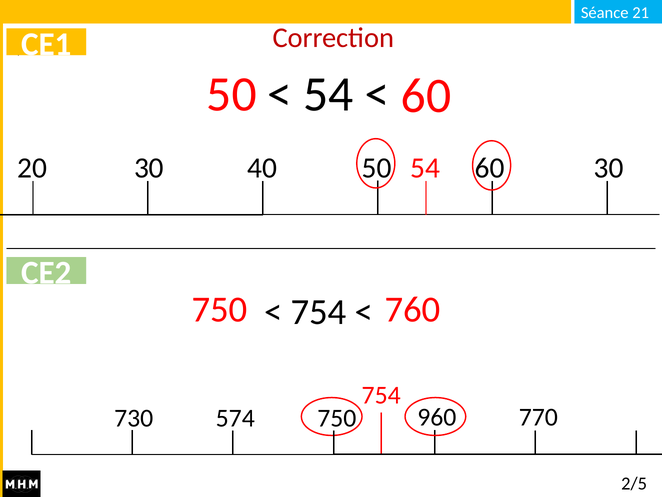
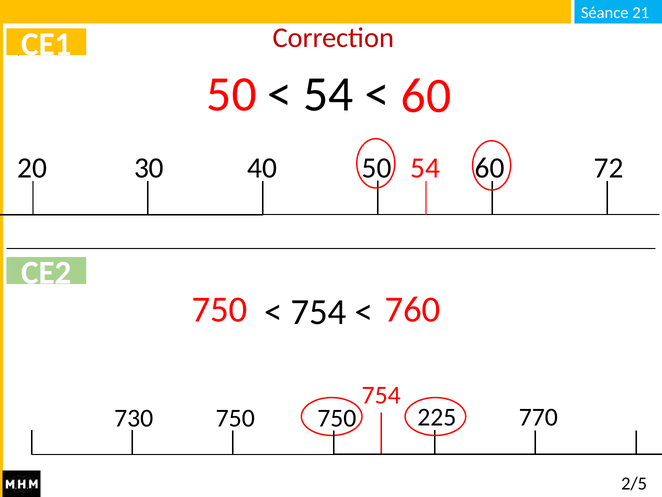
60 30: 30 -> 72 (609, 168)
730 574: 574 -> 750 (235, 418)
960: 960 -> 225 (437, 417)
